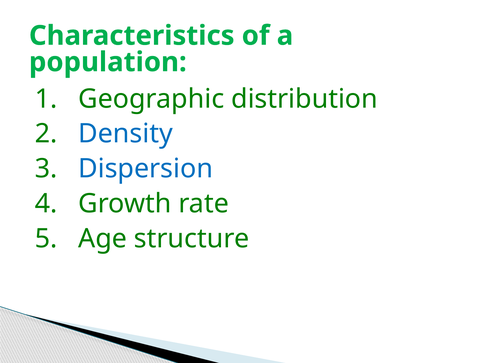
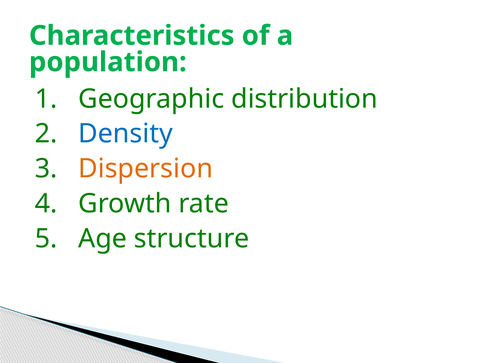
Dispersion colour: blue -> orange (146, 169)
